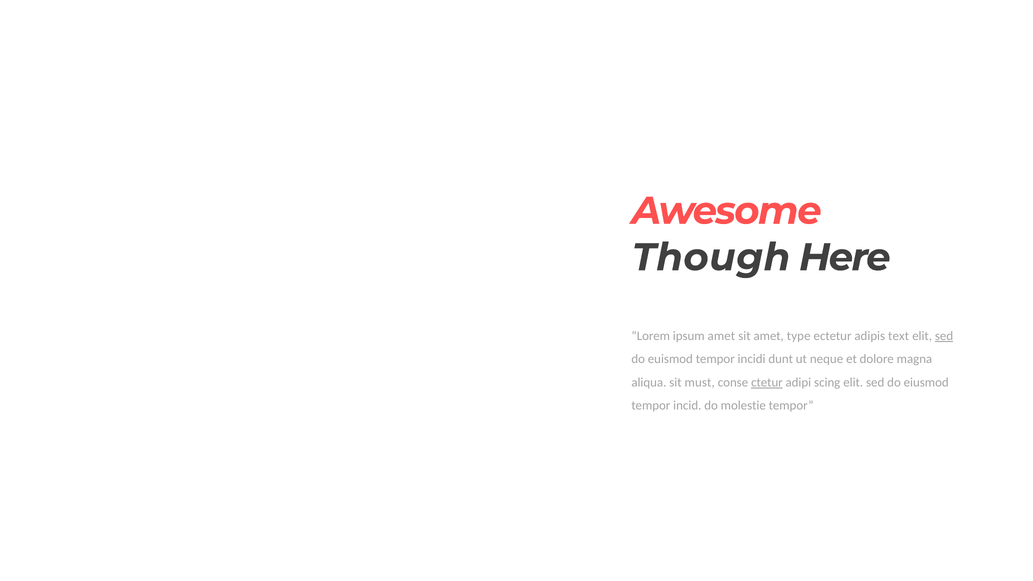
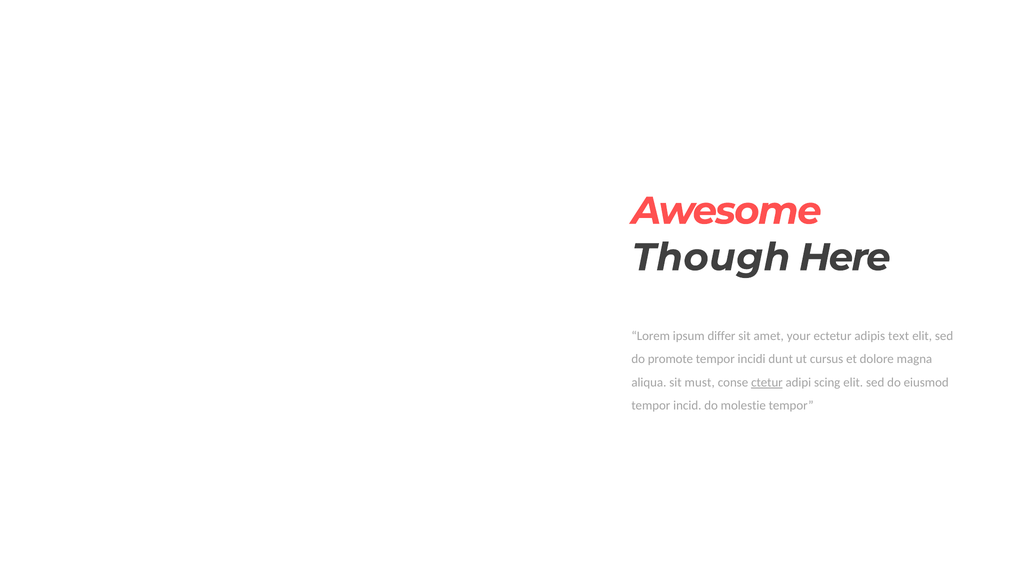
ipsum amet: amet -> differ (721, 336)
type: type -> your (799, 336)
sed underline: present -> none (944, 336)
euismod: euismod -> promote (670, 359)
neque: neque -> cursus (827, 359)
